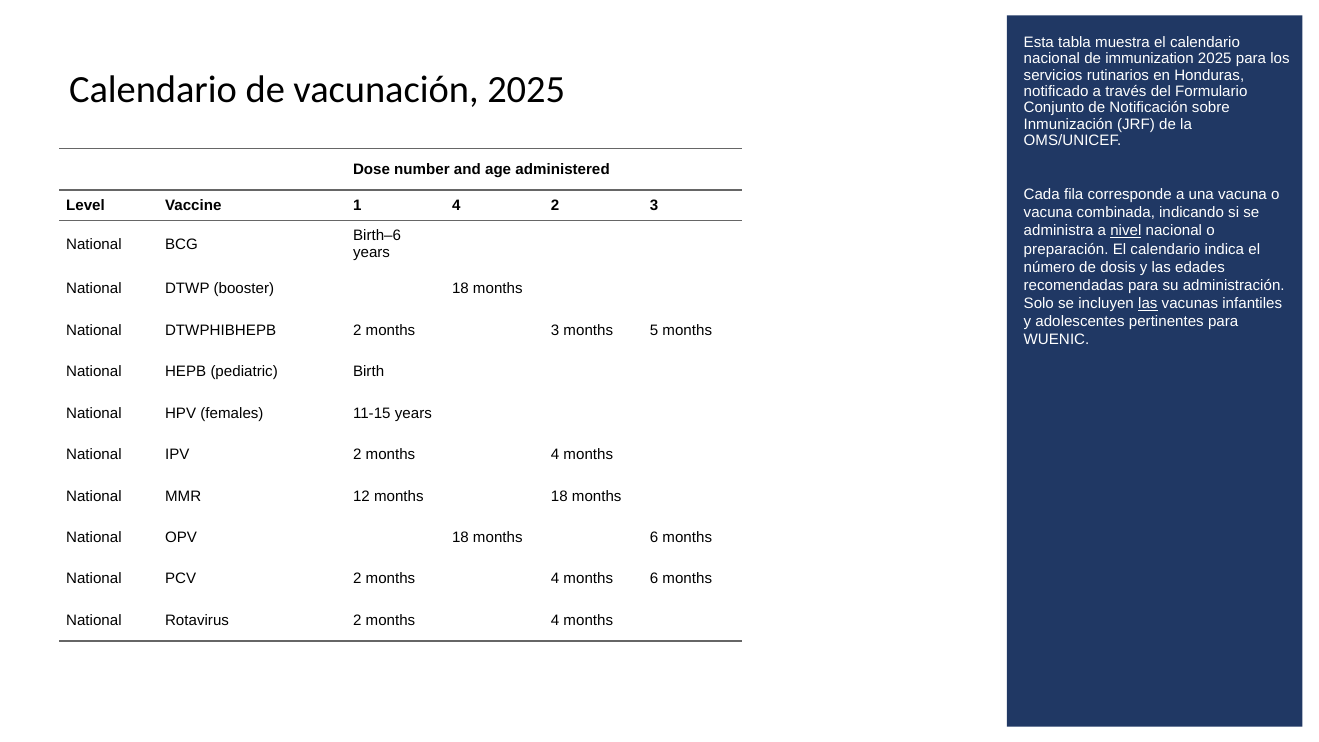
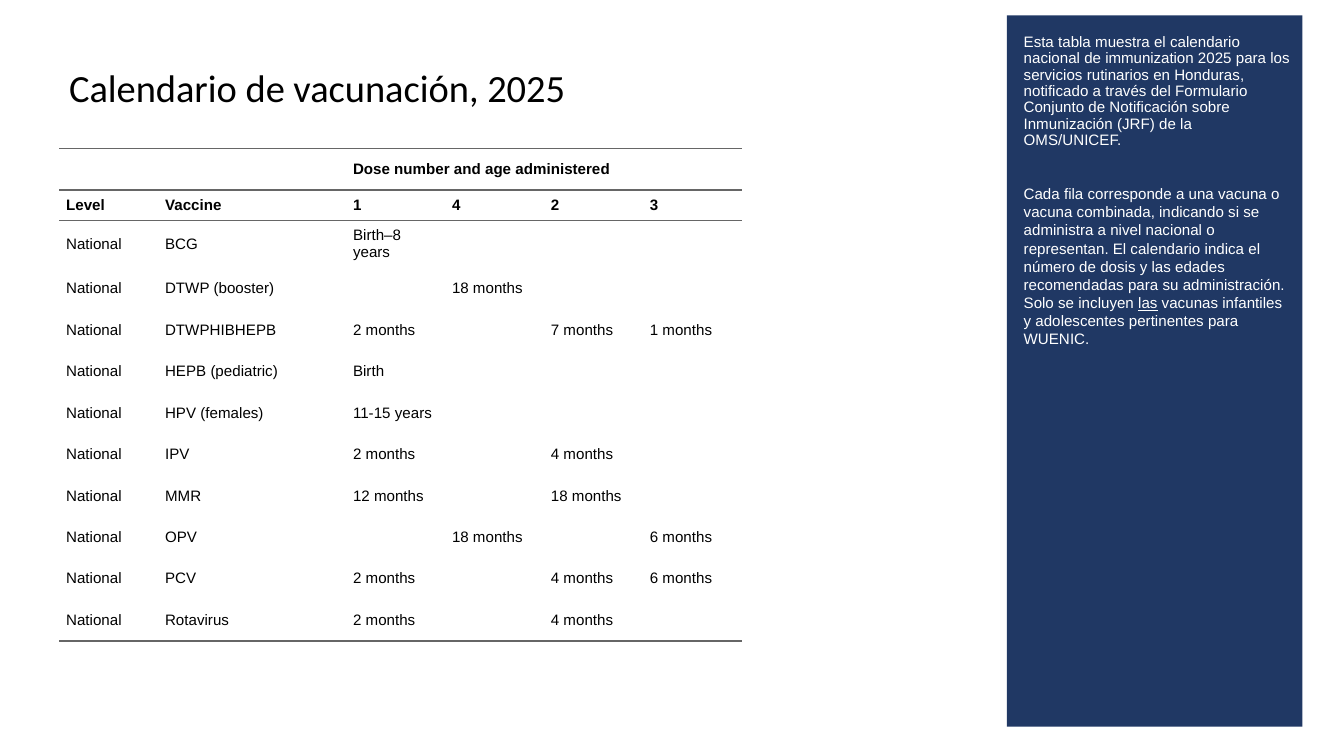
nivel underline: present -> none (1126, 231)
Birth–6: Birth–6 -> Birth–8 (377, 236)
preparación: preparación -> representan (1066, 249)
months 3: 3 -> 7 (555, 330)
months 5: 5 -> 1 (654, 330)
